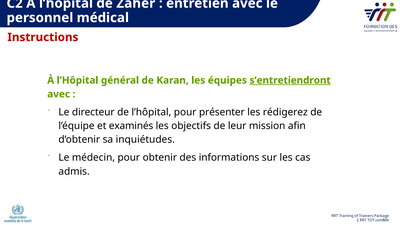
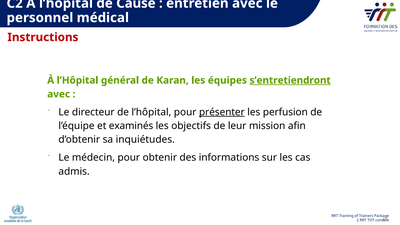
Zaher: Zaher -> Cause (136, 3)
présenter underline: none -> present (222, 112)
rédigerez: rédigerez -> perfusion (285, 112)
